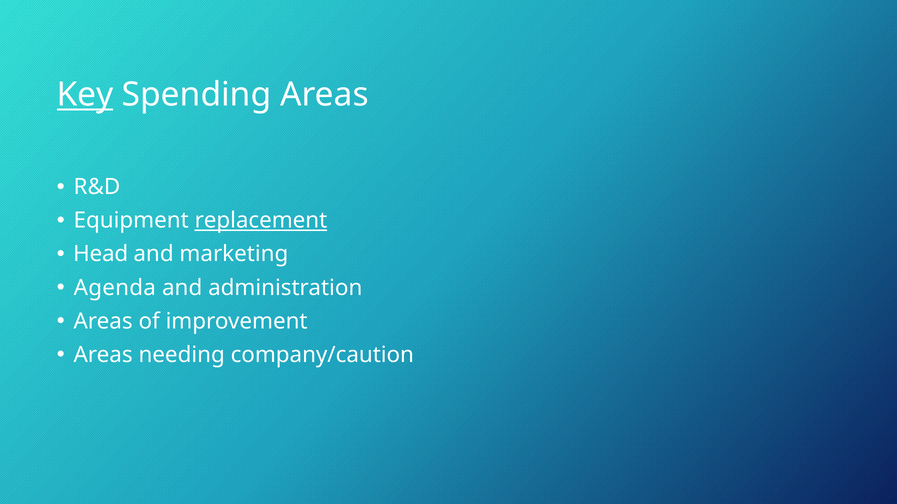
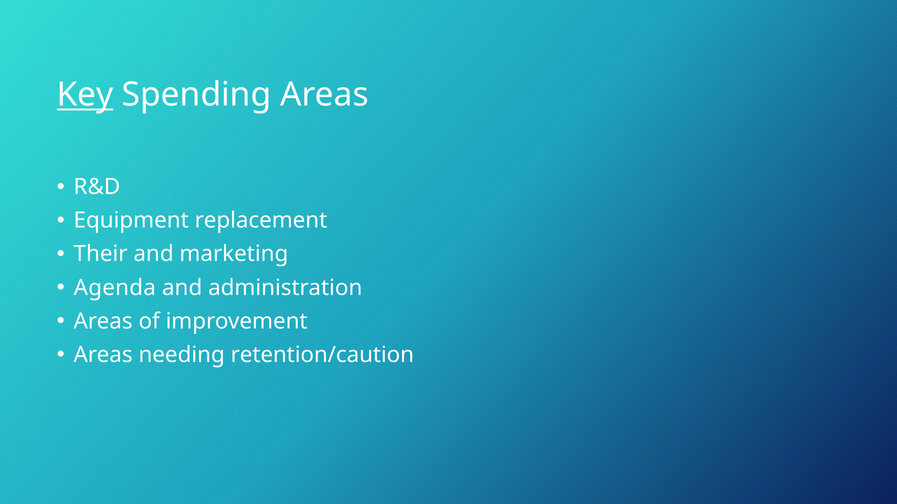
replacement underline: present -> none (261, 221)
Head: Head -> Their (101, 254)
company/caution: company/caution -> retention/caution (322, 355)
